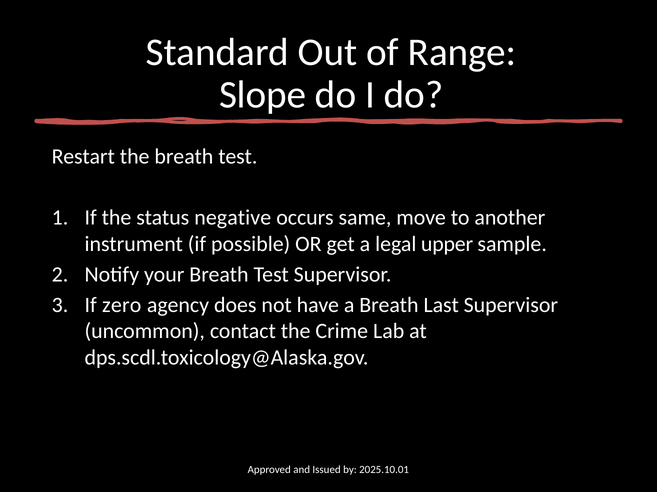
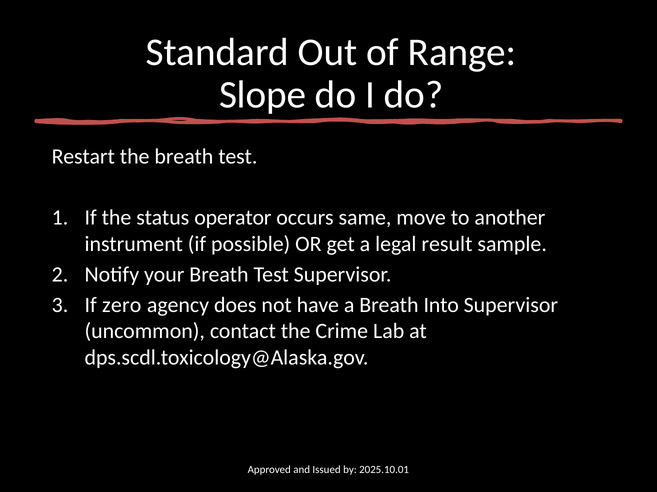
negative: negative -> operator (233, 218)
upper: upper -> result (447, 244)
Last: Last -> Into (441, 305)
